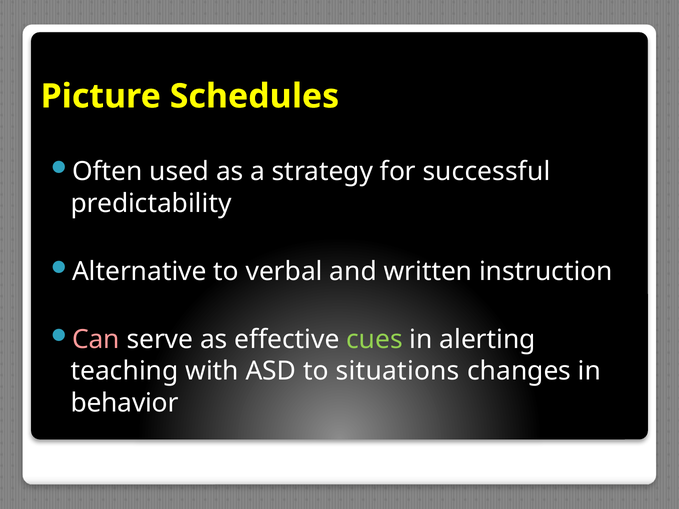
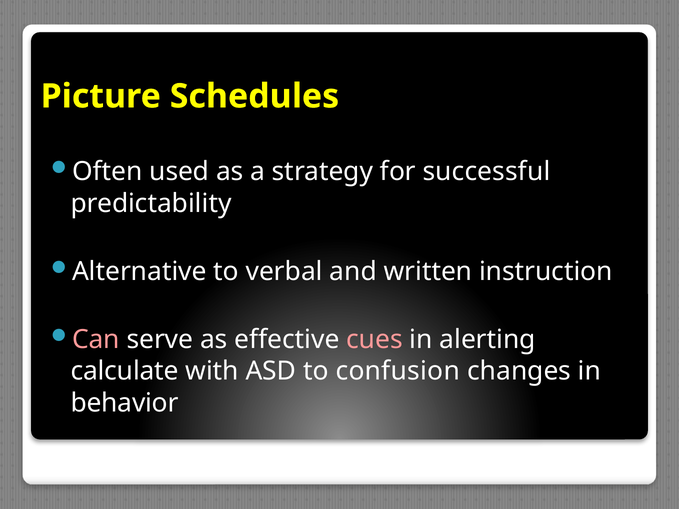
cues colour: light green -> pink (374, 340)
teaching: teaching -> calculate (125, 371)
situations: situations -> confusion (398, 371)
